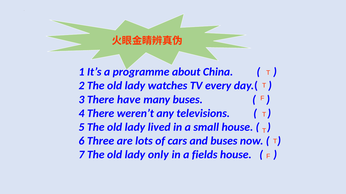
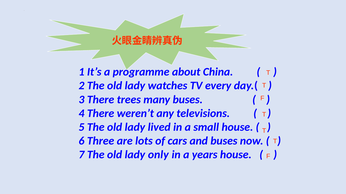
have: have -> trees (129, 100)
fields: fields -> years (205, 155)
